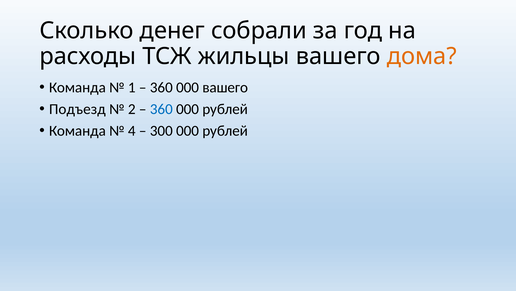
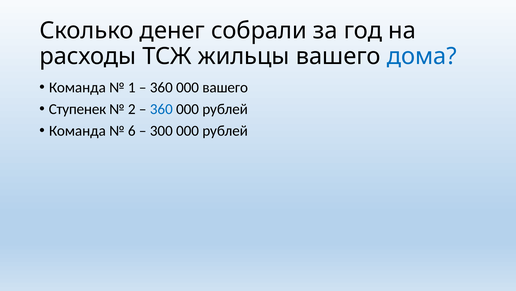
дома colour: orange -> blue (422, 56)
Подъезд: Подъезд -> Ступенек (77, 109)
4: 4 -> 6 (132, 131)
